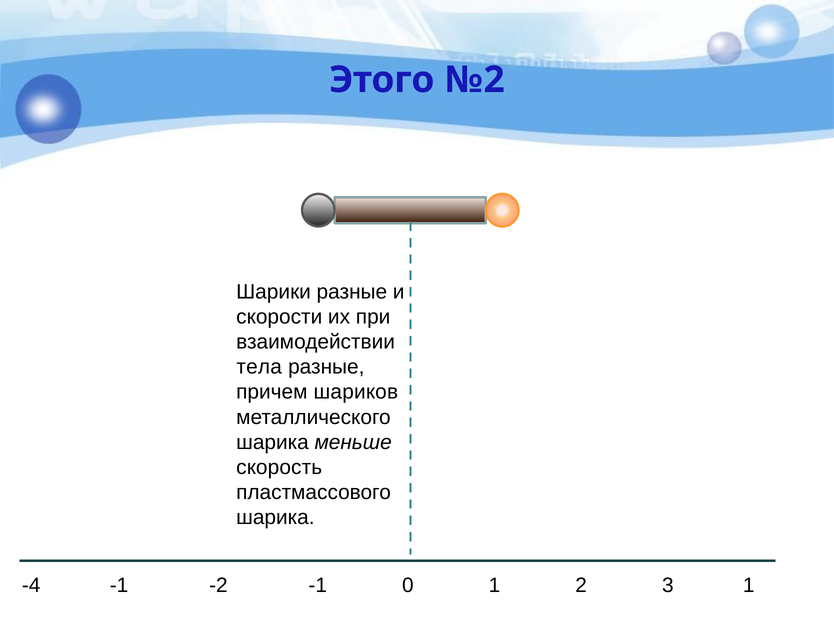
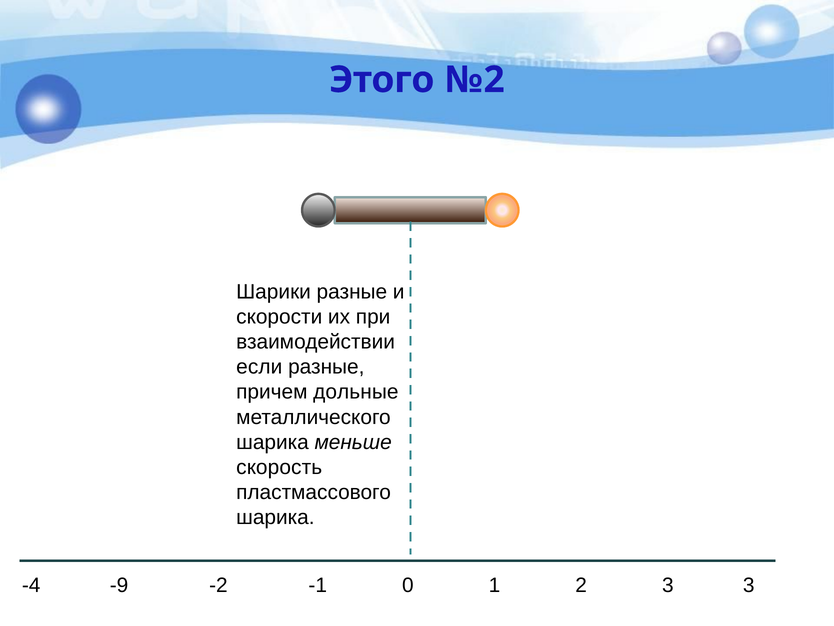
тела: тела -> если (259, 367)
шариков: шариков -> дольные (356, 392)
-4 -1: -1 -> -9 (119, 585)
3 1: 1 -> 3 (749, 585)
